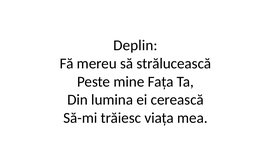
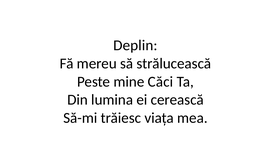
Fața: Fața -> Căci (160, 81)
